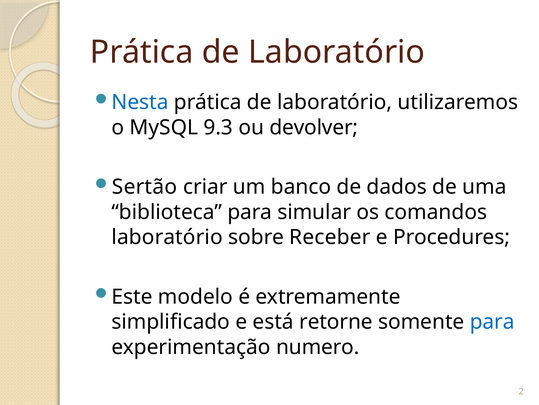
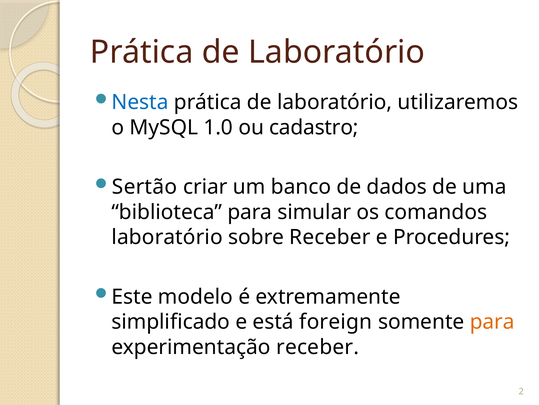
9.3: 9.3 -> 1.0 (218, 127)
devolver: devolver -> cadastro (314, 127)
retorne: retorne -> foreign (336, 321)
para colour: blue -> orange (492, 321)
experimentação numero: numero -> receber (318, 347)
